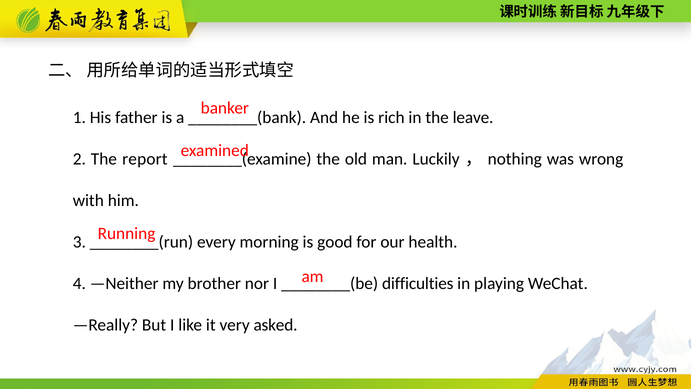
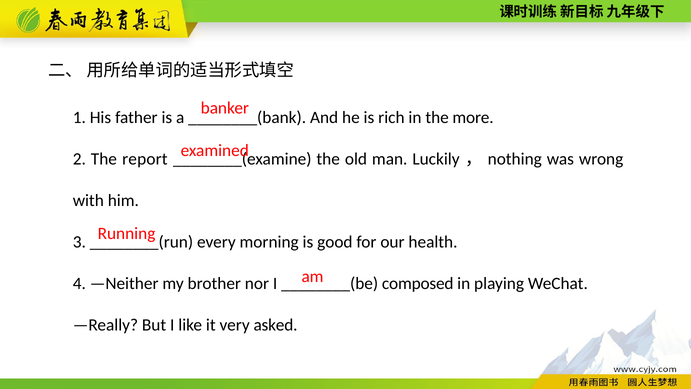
leave: leave -> more (473, 117)
difficulties: difficulties -> composed (418, 283)
